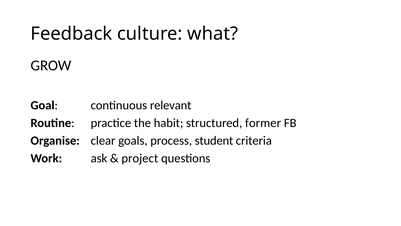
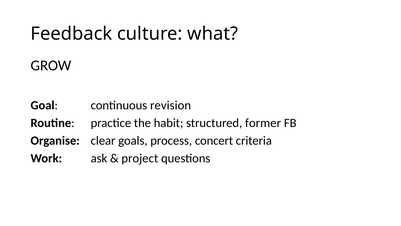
relevant: relevant -> revision (171, 105)
student: student -> concert (214, 140)
